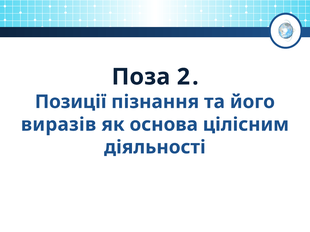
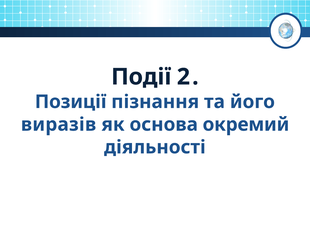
Поза: Поза -> Події (141, 77)
цілісним: цілісним -> окремий (246, 125)
